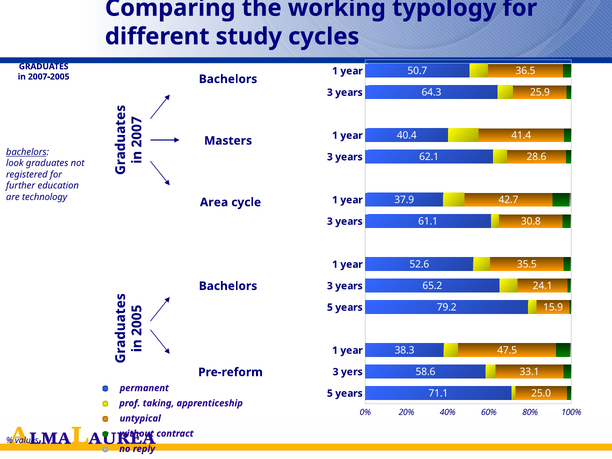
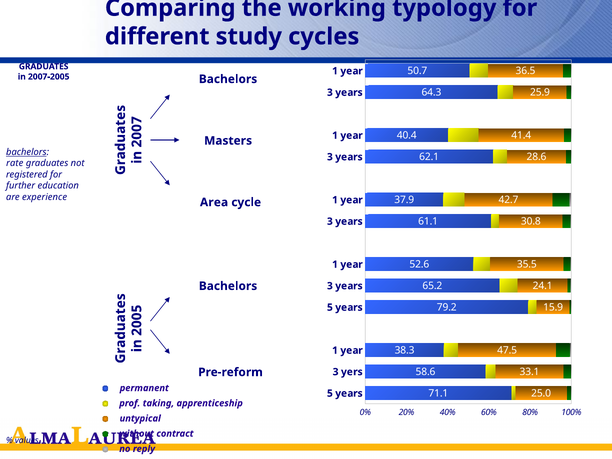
look: look -> rate (15, 163)
technology: technology -> experience (45, 197)
